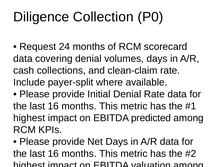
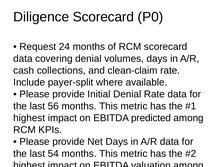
Diligence Collection: Collection -> Scorecard (103, 17)
16: 16 -> 56 (53, 106)
16: 16 -> 54 (53, 153)
